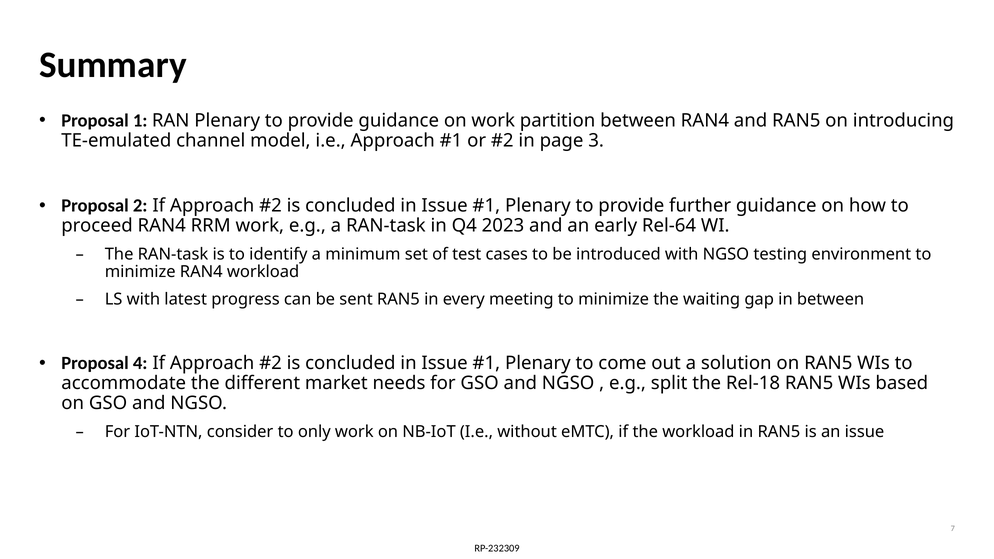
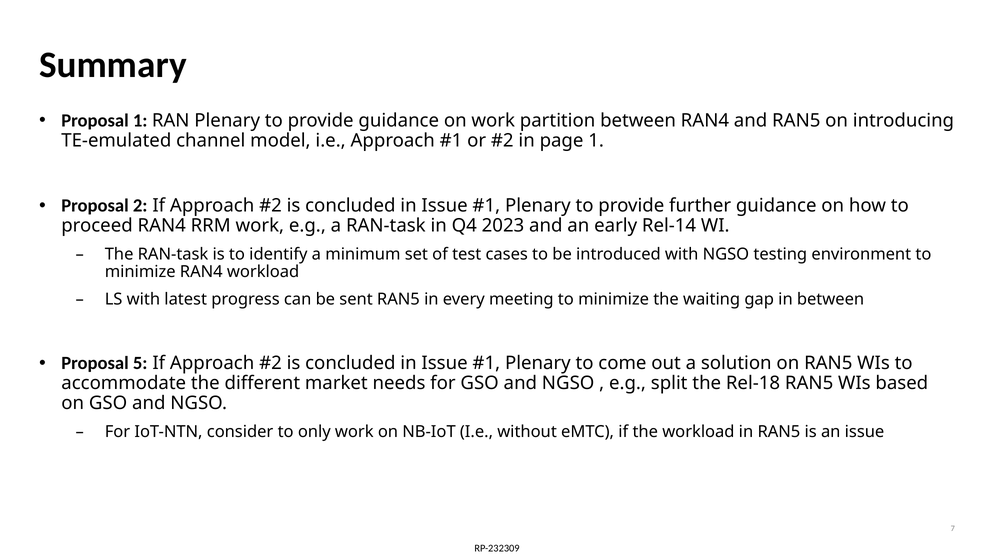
page 3: 3 -> 1 (596, 141)
Rel-64: Rel-64 -> Rel-14 (669, 226)
4: 4 -> 5 (140, 363)
